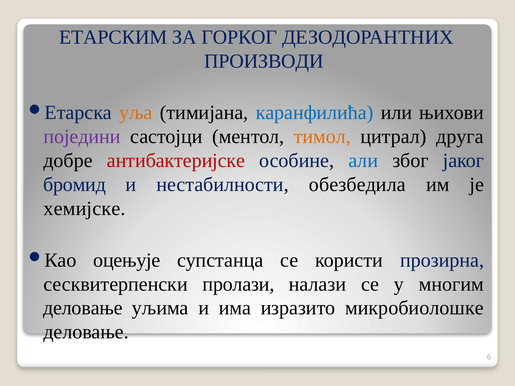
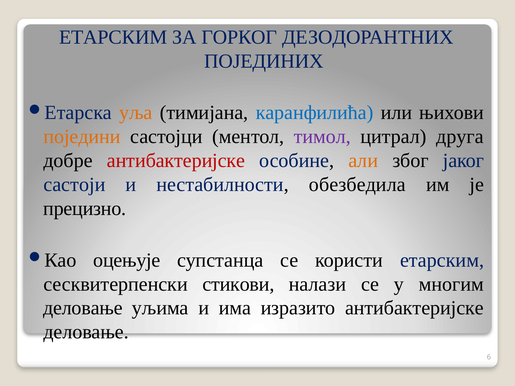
ПРОИЗВОДИ: ПРОИЗВОДИ -> ПОЈЕДИНИХ (264, 61)
поједини colour: purple -> orange (82, 137)
тимол colour: orange -> purple (322, 137)
али colour: blue -> orange (363, 161)
бромид: бромид -> састоји (74, 185)
хемијске: хемијске -> прецизно (85, 209)
користи прозирна: прозирна -> етарским (442, 260)
пролази: пролази -> стикови (238, 284)
изразито микробиолошке: микробиолошке -> антибактеријске (414, 308)
